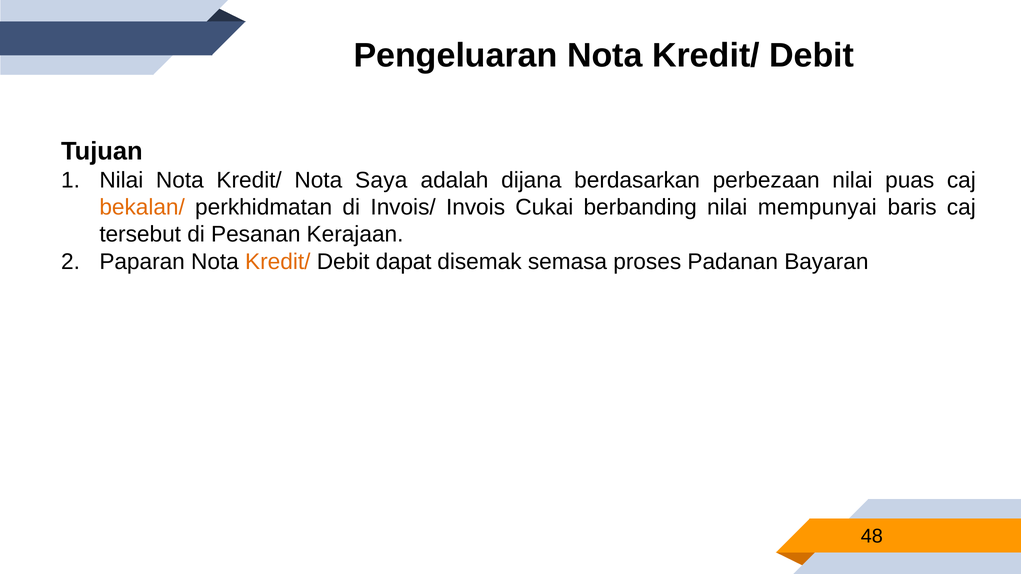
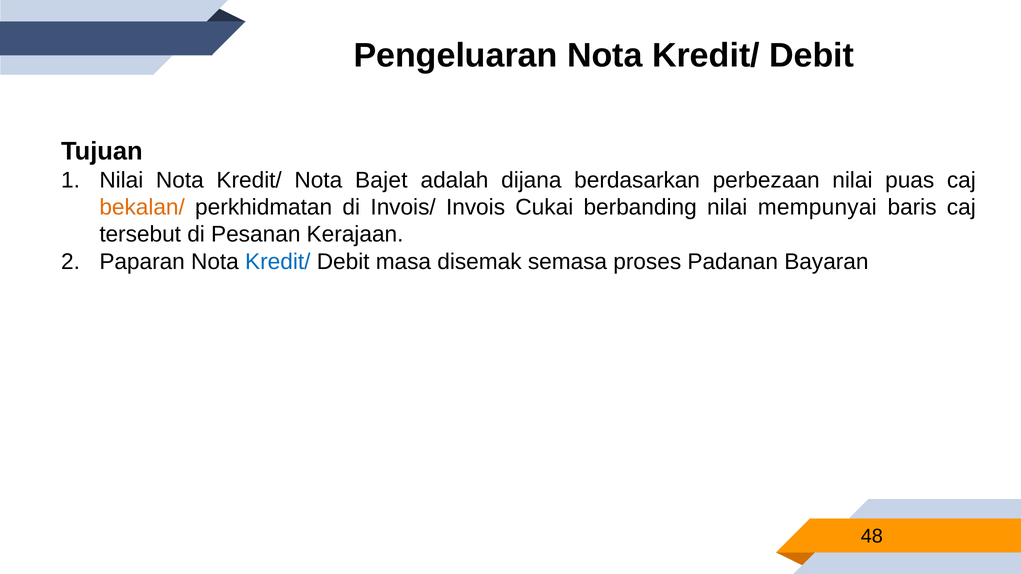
Saya: Saya -> Bajet (381, 180)
Kredit/ colour: orange -> blue (278, 262)
dapat: dapat -> masa (403, 262)
